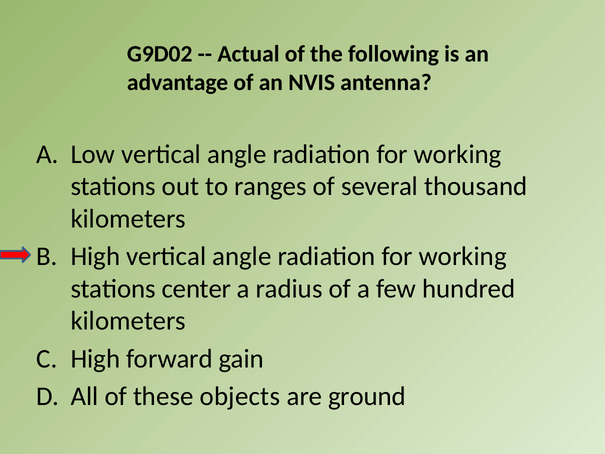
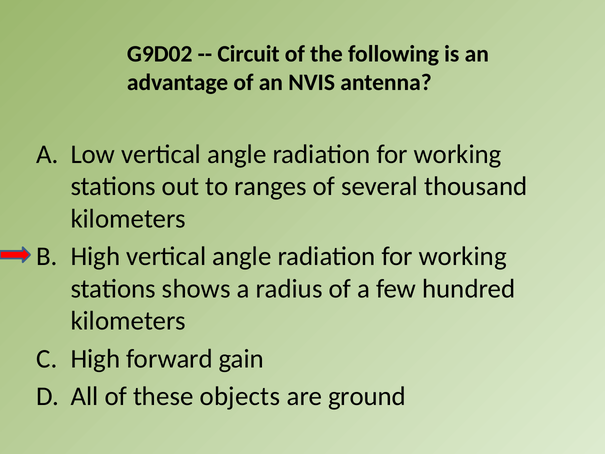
Actual: Actual -> Circuit (249, 54)
center: center -> shows (196, 289)
